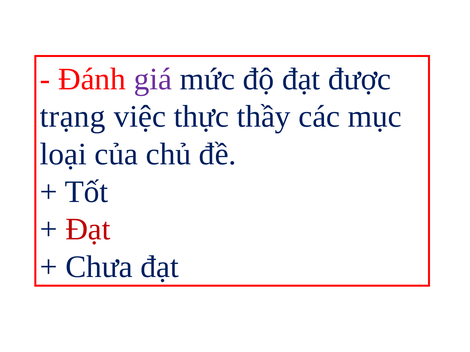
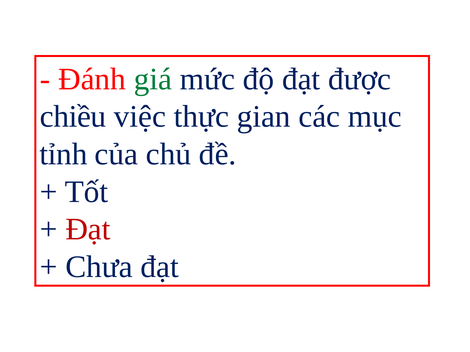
giá colour: purple -> green (153, 79)
trạng: trạng -> chiều (73, 117)
thầy: thầy -> gian (264, 117)
loại: loại -> tỉnh (63, 154)
